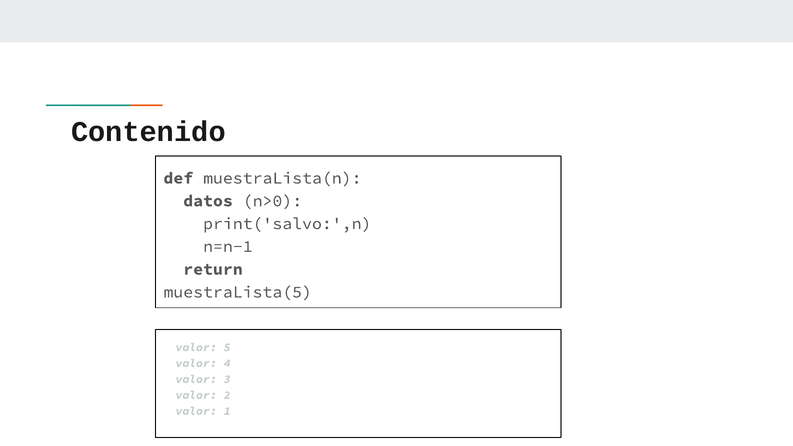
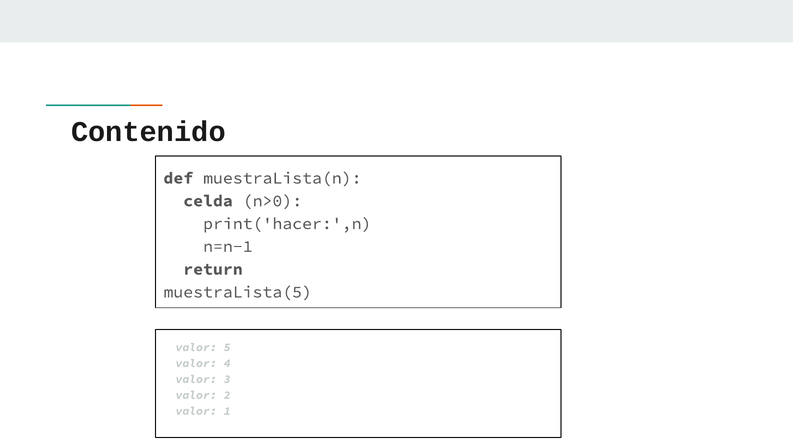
datos: datos -> celda (208, 201)
print('salvo:',n: print('salvo:',n -> print('hacer:',n (287, 224)
